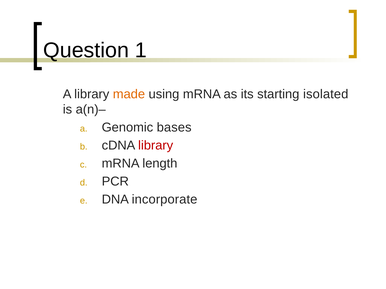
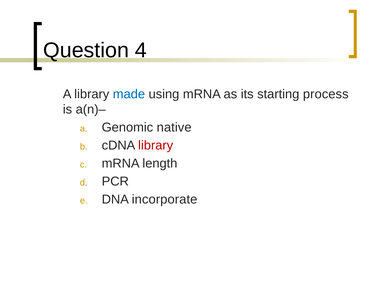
1: 1 -> 4 (141, 50)
made colour: orange -> blue (129, 94)
isolated: isolated -> process (326, 94)
bases: bases -> native (174, 128)
